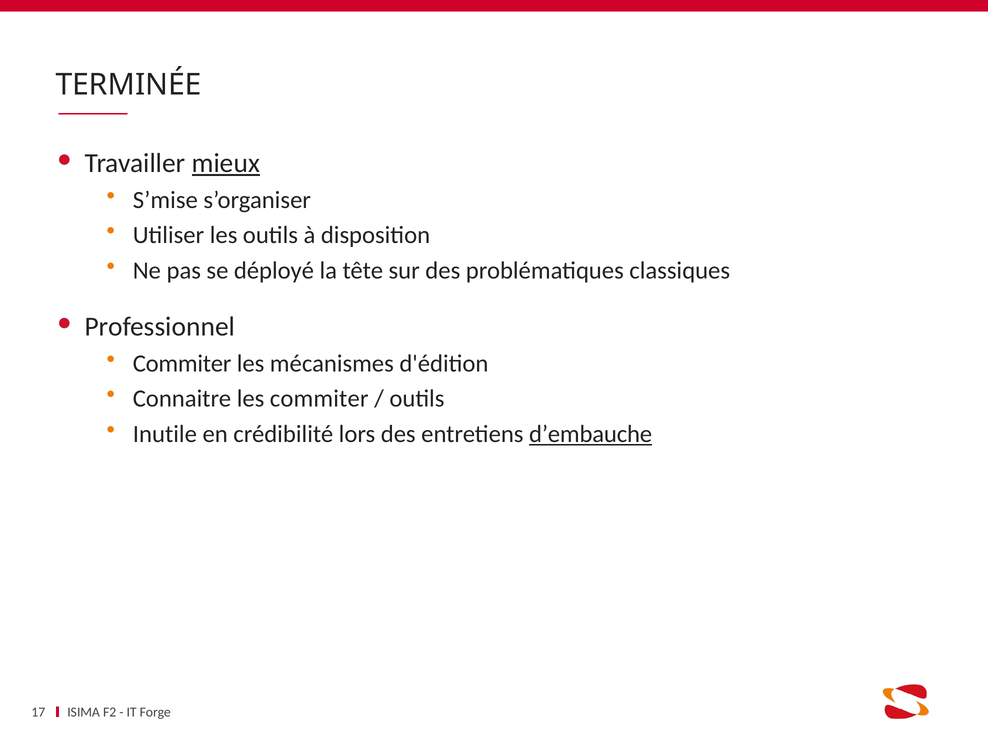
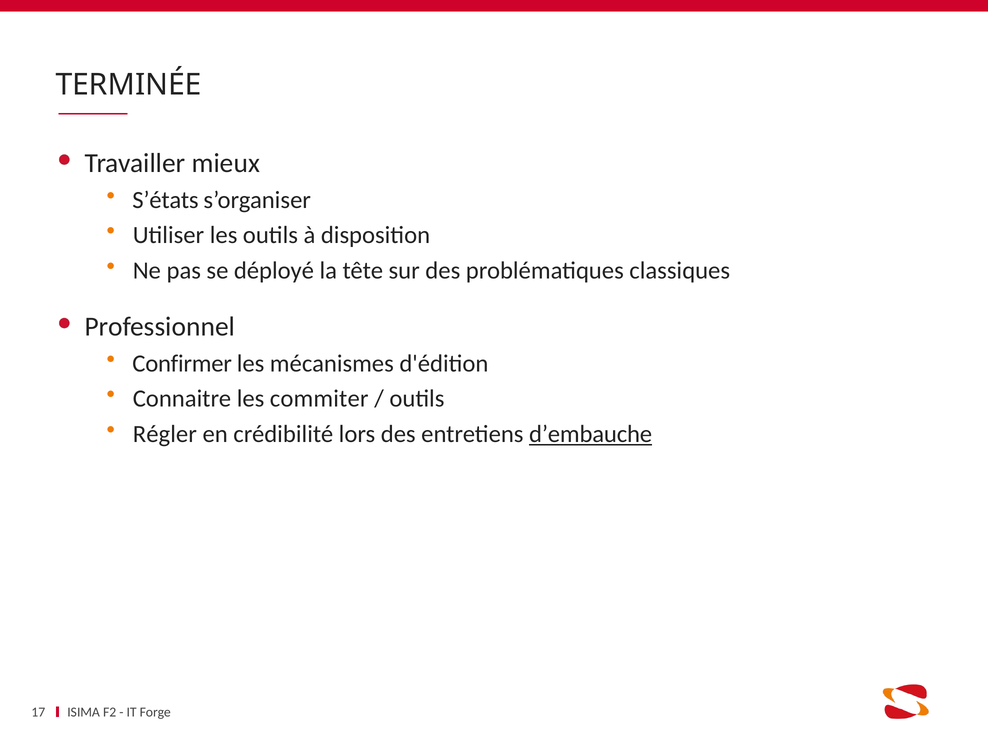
mieux underline: present -> none (226, 163)
S’mise: S’mise -> S’états (166, 200)
Commiter: Commiter -> Confirmer (182, 363)
Inutile: Inutile -> Régler (165, 434)
